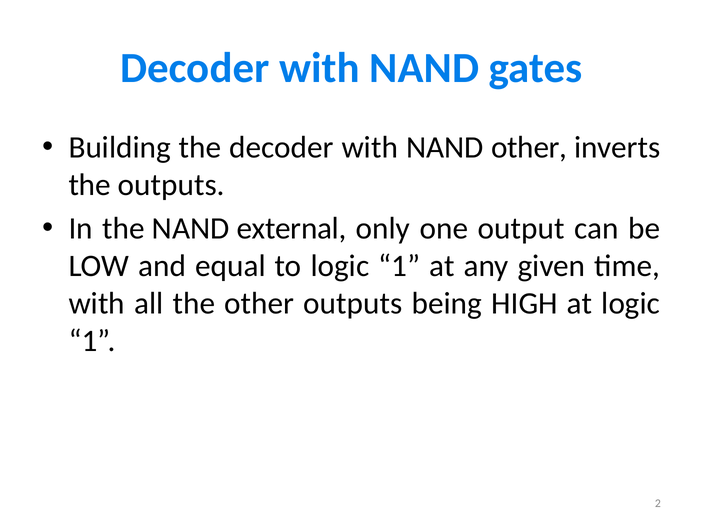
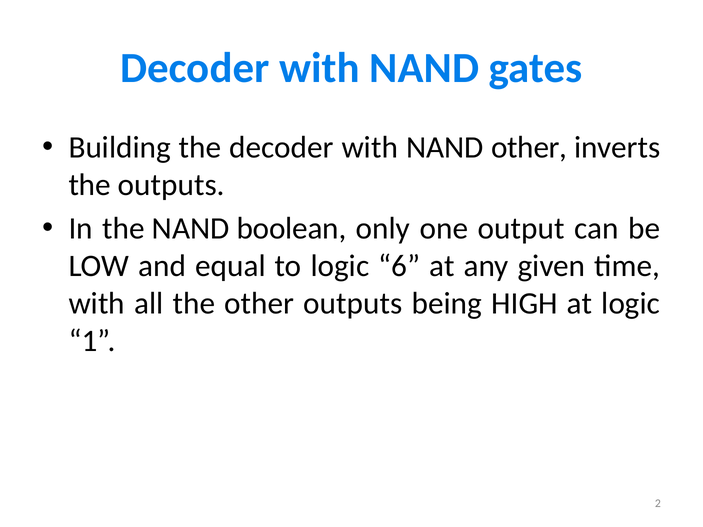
external: external -> boolean (292, 229)
to logic 1: 1 -> 6 (399, 266)
